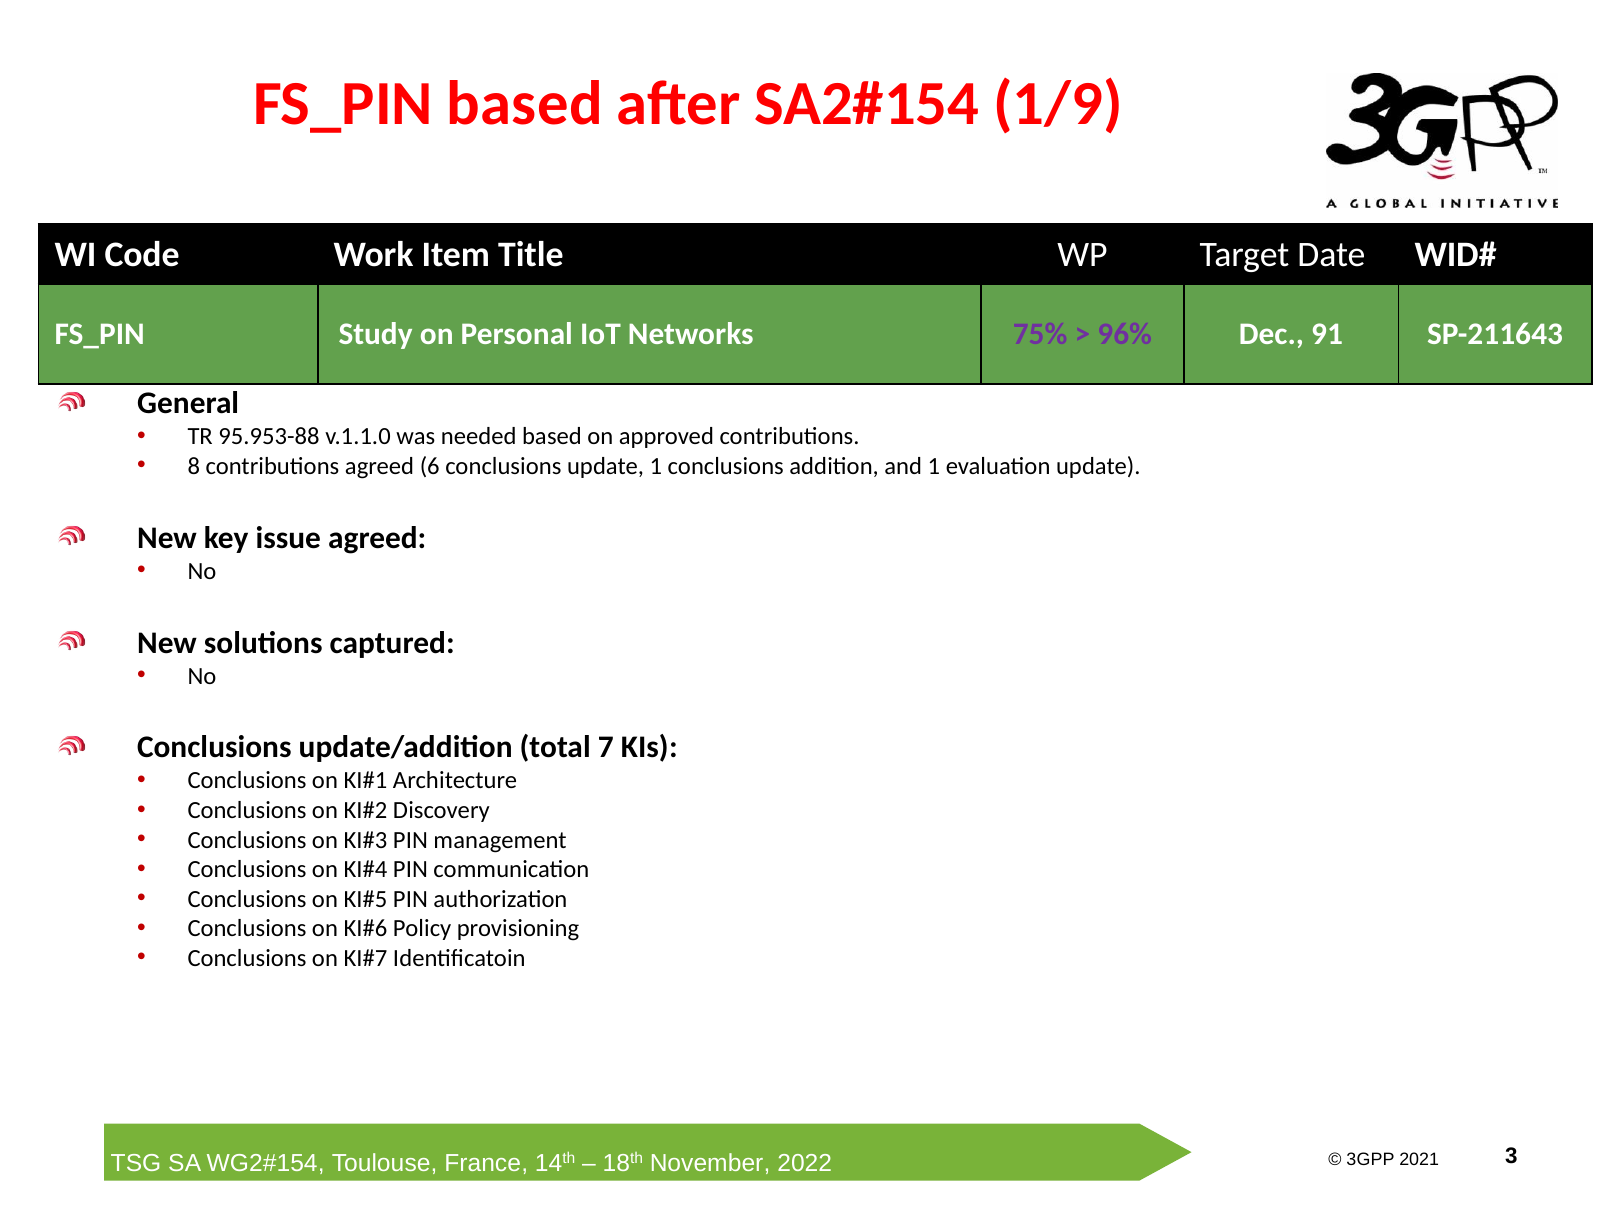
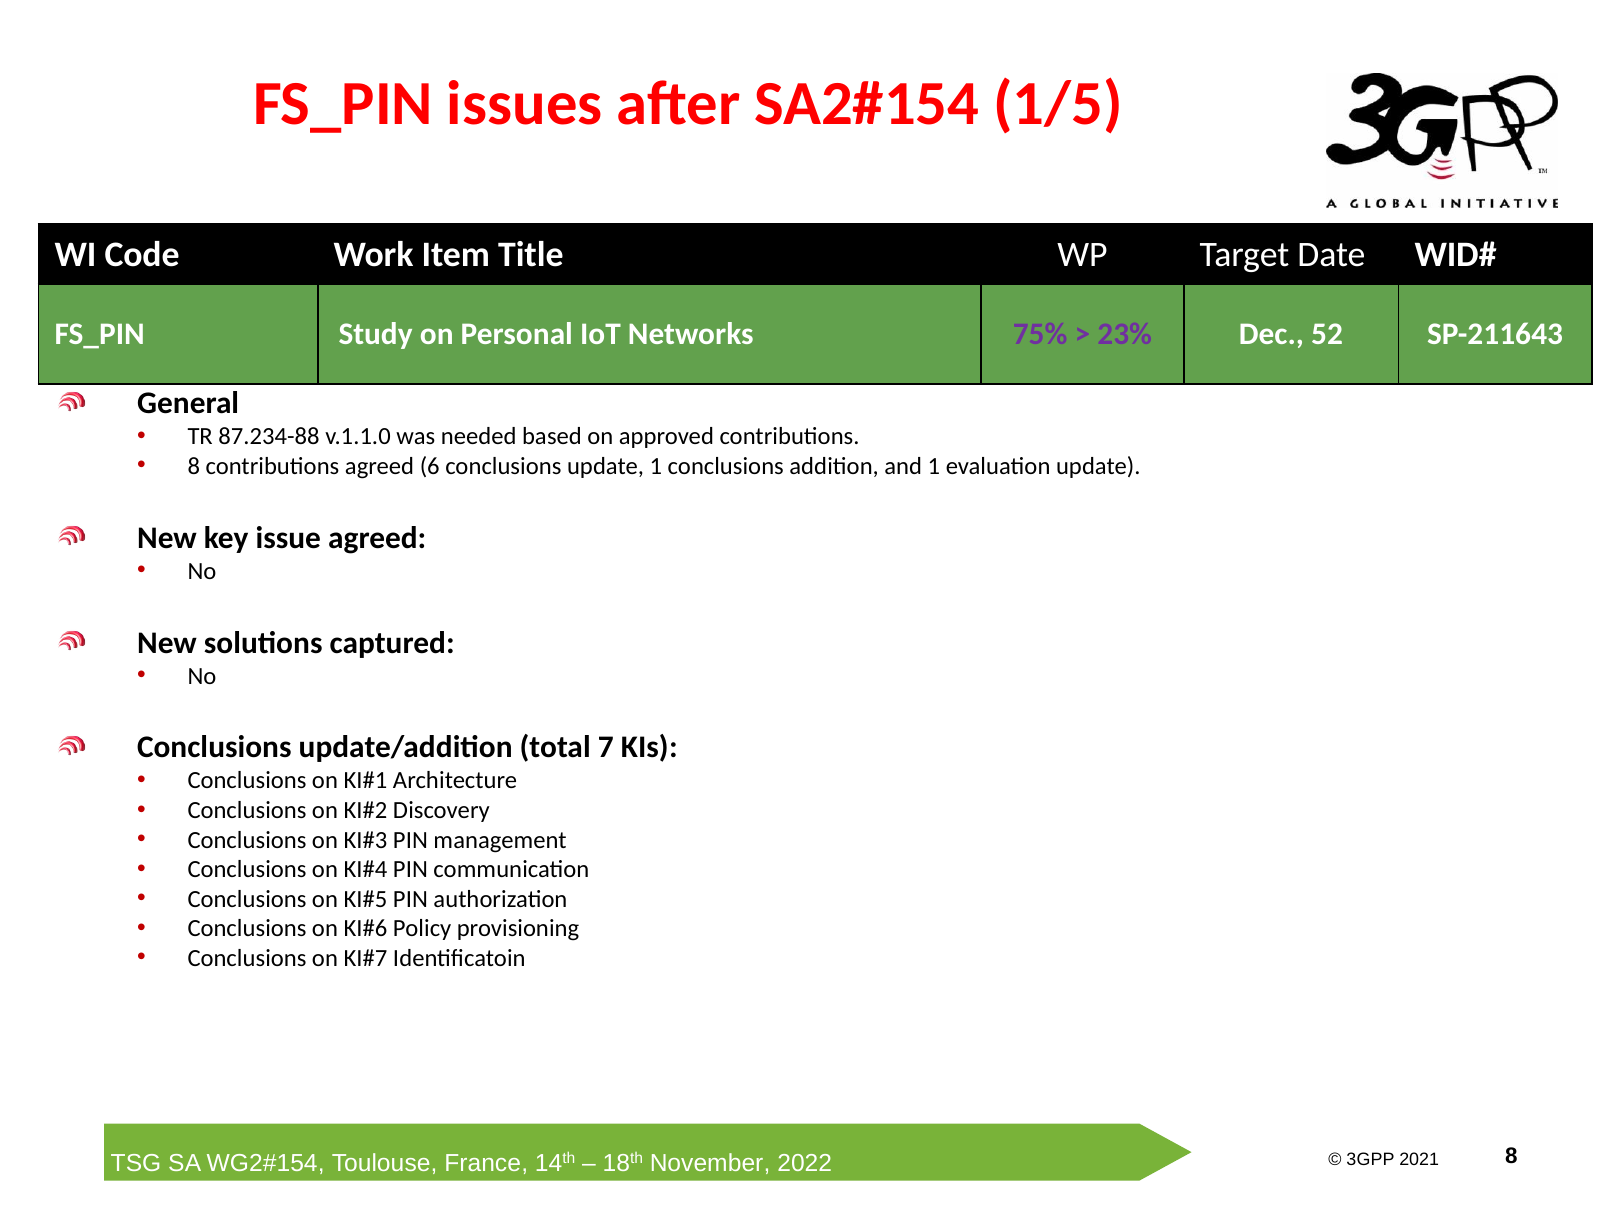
FS_PIN based: based -> issues (525, 104)
1/9: 1/9 -> 1/5 (1058, 104)
96%: 96% -> 23% (1125, 334)
91: 91 -> 52 (1327, 334)
95.953-88: 95.953-88 -> 87.234-88 (269, 437)
3: 3 -> 8 (1511, 1156)
